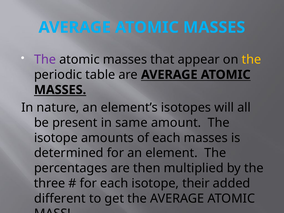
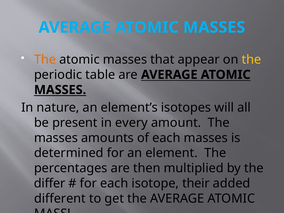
The colour: purple -> orange (45, 60)
same: same -> every (131, 123)
isotope: isotope -> masses (56, 138)
three: three -> differ (50, 183)
